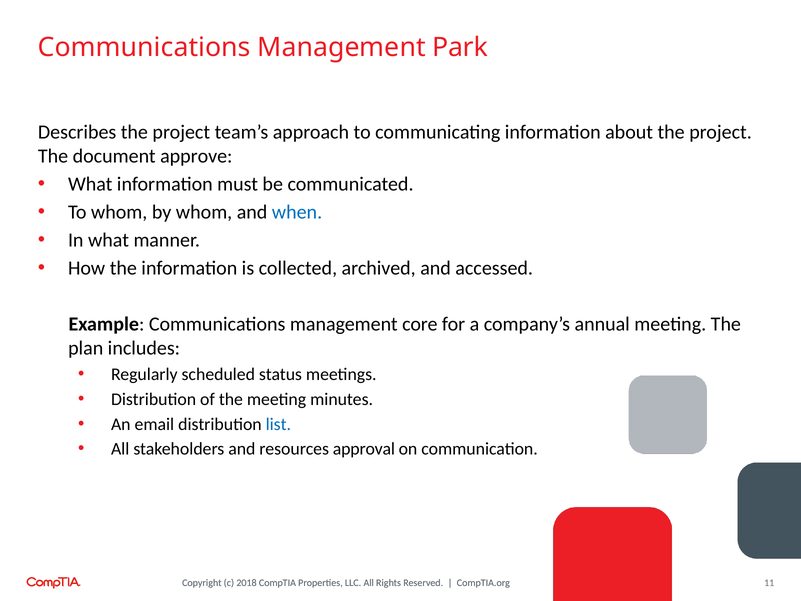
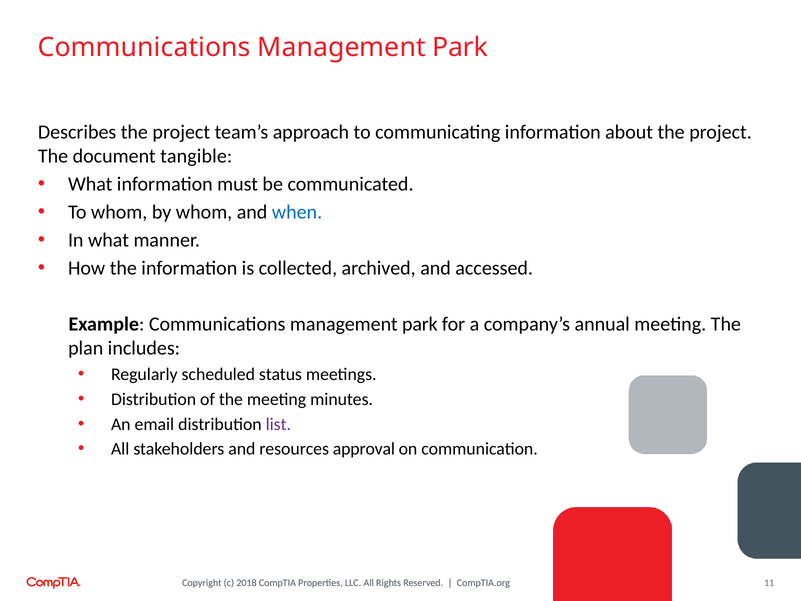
approve: approve -> tangible (196, 156)
Example Communications management core: core -> park (420, 324)
list colour: blue -> purple (278, 424)
